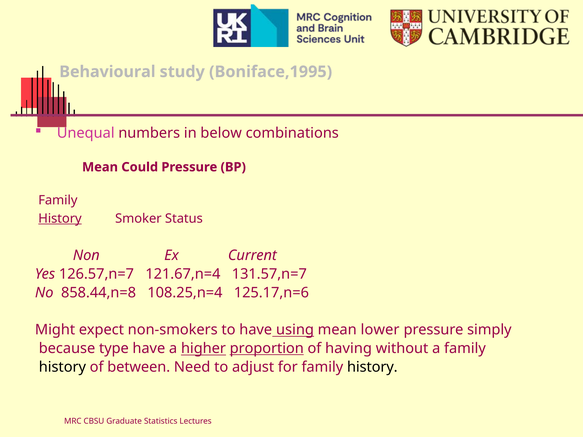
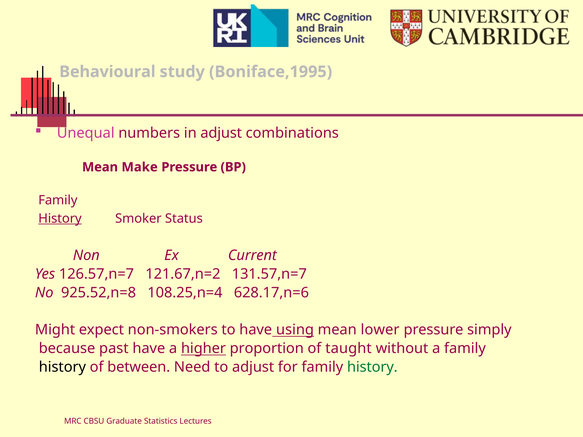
in below: below -> adjust (221, 133)
Could: Could -> Make (140, 167)
121.67,n=4: 121.67,n=4 -> 121.67,n=2 (183, 274)
858.44,n=8: 858.44,n=8 -> 925.52,n=8 (99, 293)
125.17,n=6: 125.17,n=6 -> 628.17,n=6 (271, 293)
type: type -> past (114, 349)
proportion underline: present -> none (267, 349)
having: having -> taught (349, 349)
history colour: black -> green (372, 367)
